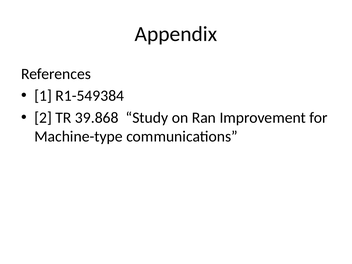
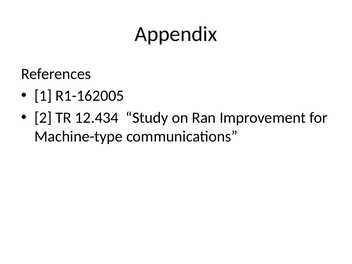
R1-549384: R1-549384 -> R1-162005 (90, 96)
39.868: 39.868 -> 12.434 (97, 118)
